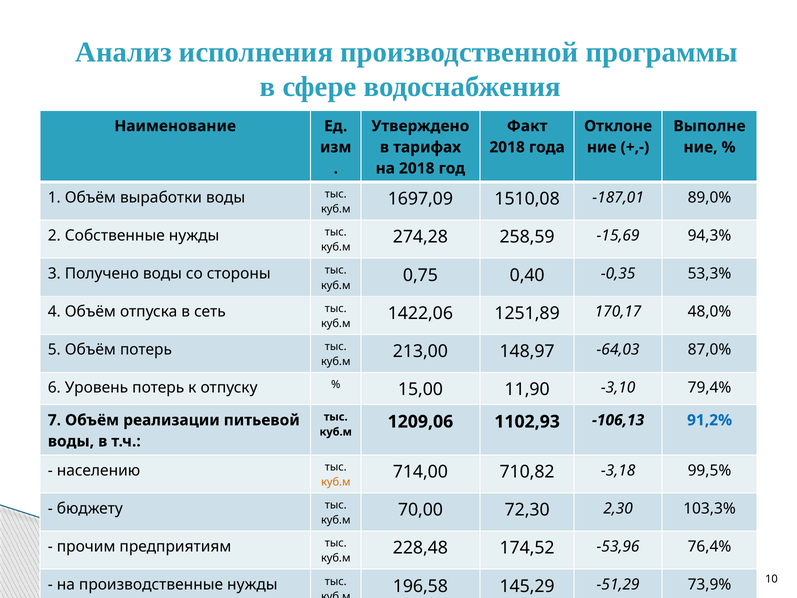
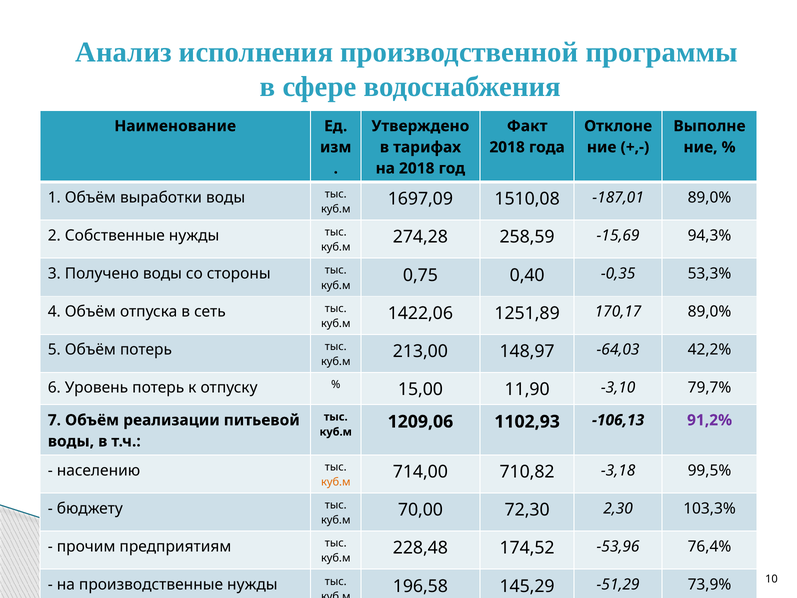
170,17 48,0%: 48,0% -> 89,0% (710, 312)
87,0%: 87,0% -> 42,2% (710, 350)
79,4%: 79,4% -> 79,7% (710, 388)
91,2% colour: blue -> purple (710, 420)
